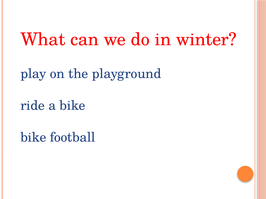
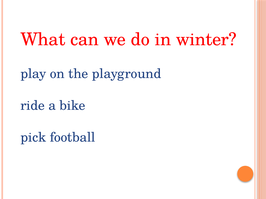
bike: bike -> pick (33, 138)
